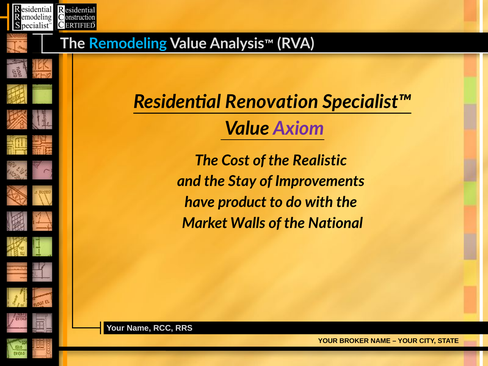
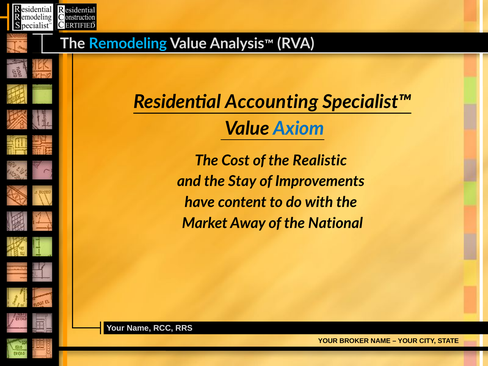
Renovation: Renovation -> Accounting (272, 102)
Axiom colour: purple -> blue (299, 129)
product: product -> content (242, 202)
Walls: Walls -> Away (248, 223)
